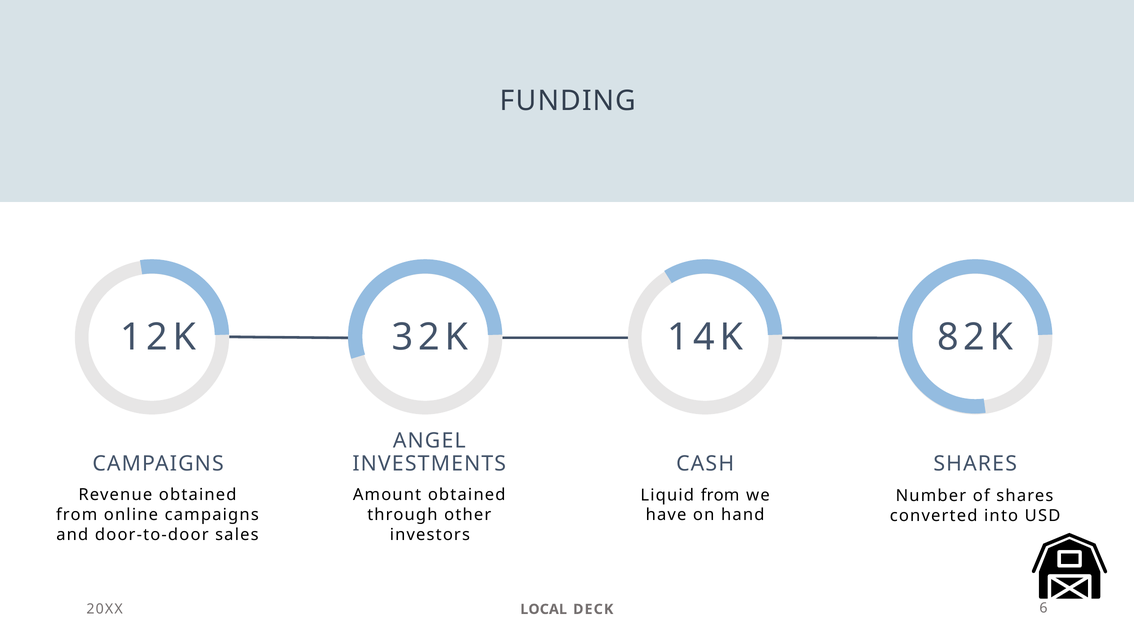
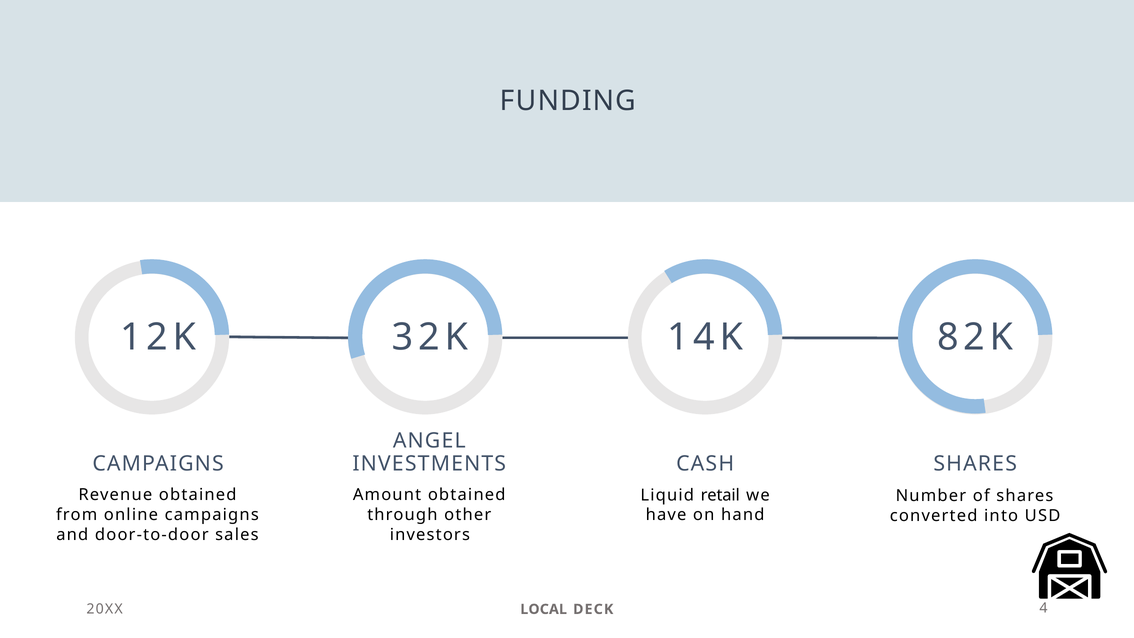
Liquid from: from -> retail (720, 495)
6: 6 -> 4 (1043, 608)
